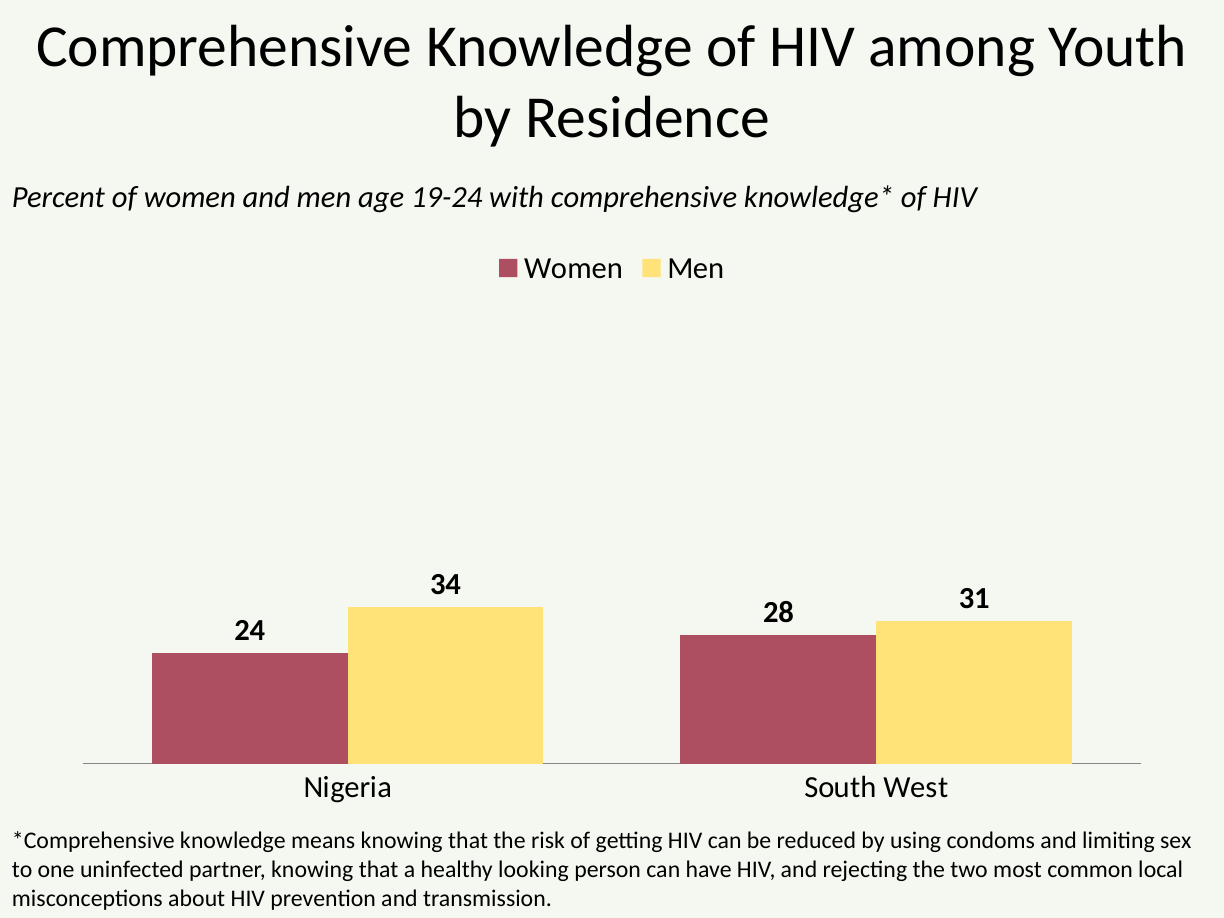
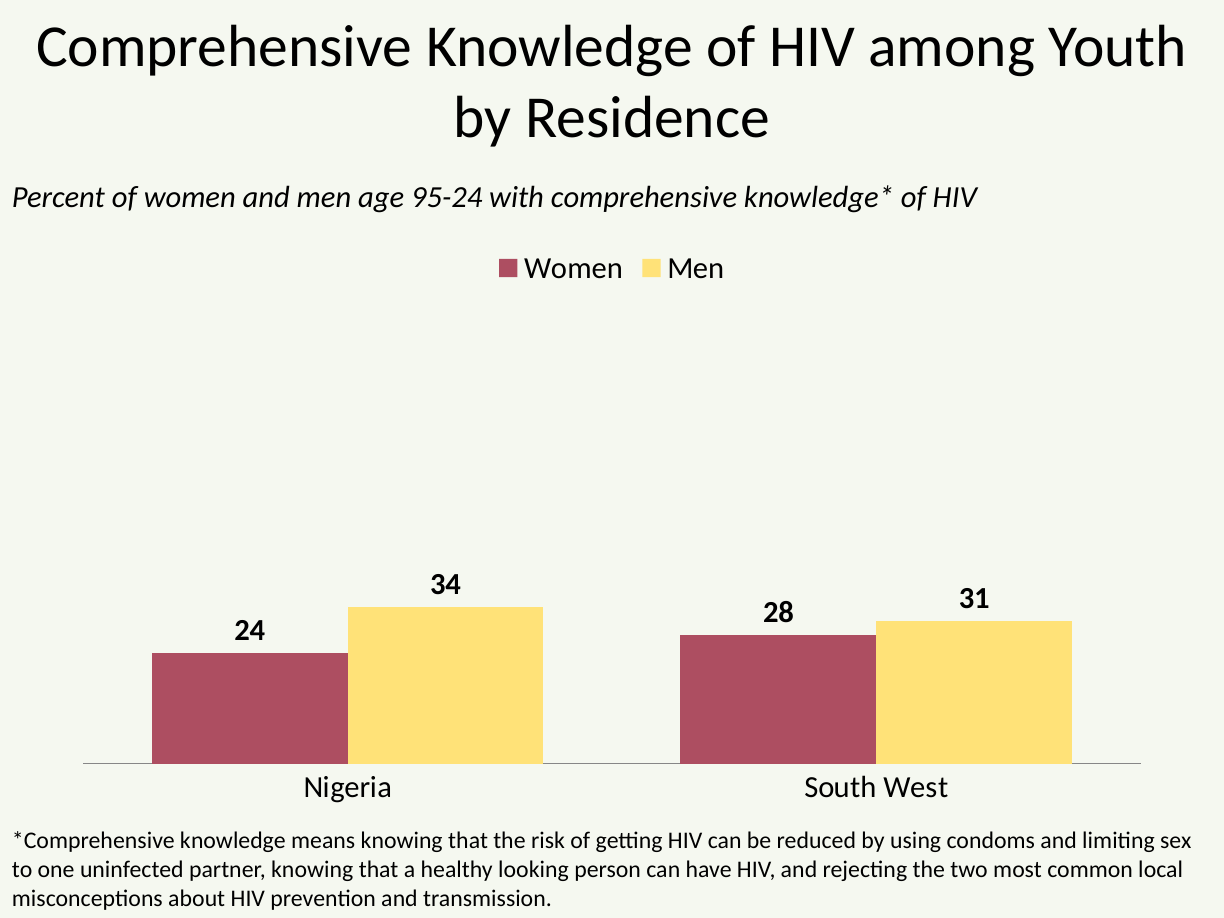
19-24: 19-24 -> 95-24 (447, 197)
